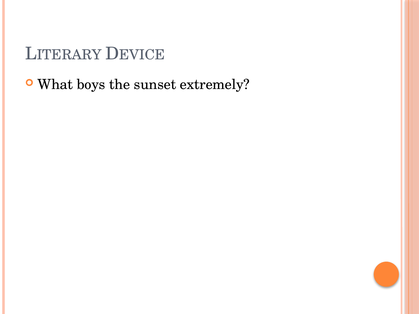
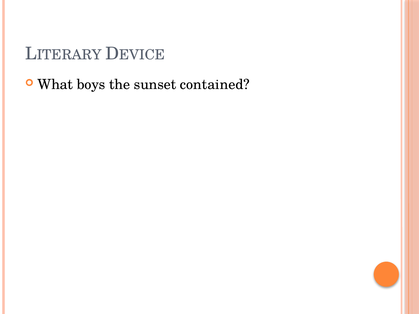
extremely: extremely -> contained (215, 85)
